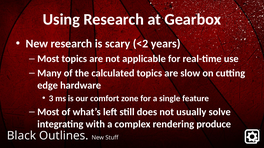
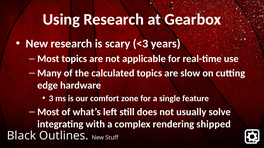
<2: <2 -> <3 (141, 44)
produce: produce -> shipped (214, 125)
